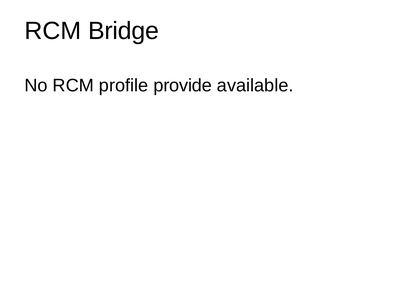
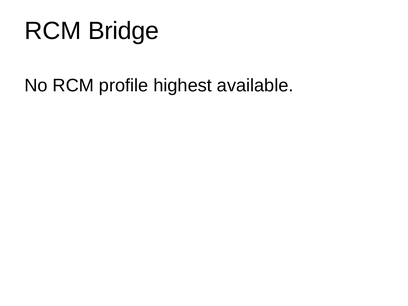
provide: provide -> highest (183, 86)
